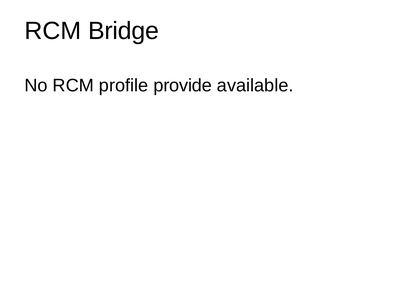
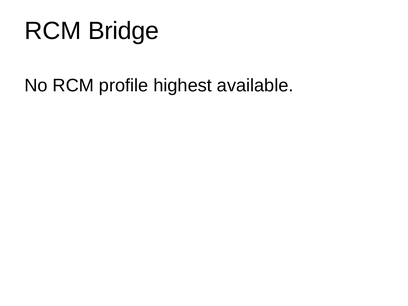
provide: provide -> highest (183, 86)
